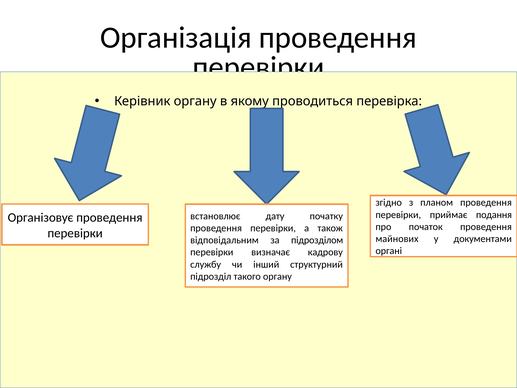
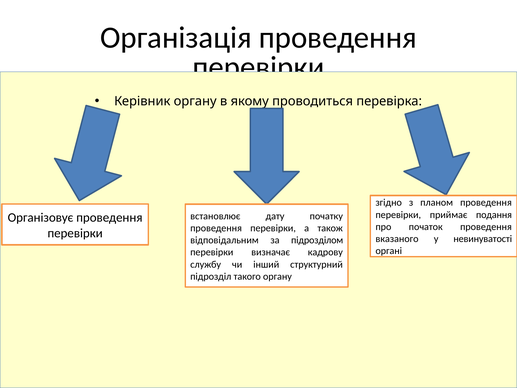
майнових: майнових -> вказаного (397, 239)
документами: документами -> невинуватості (483, 239)
